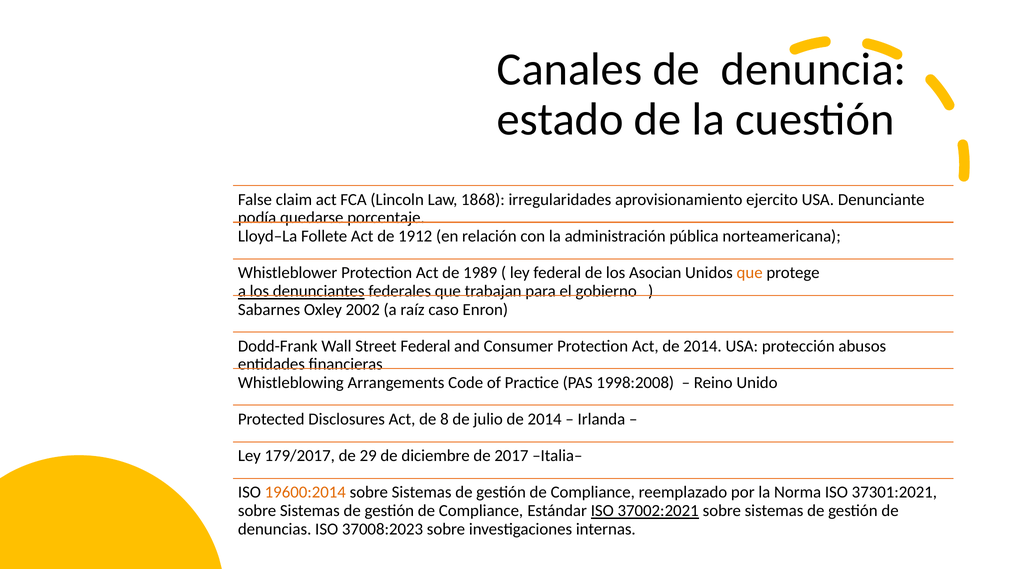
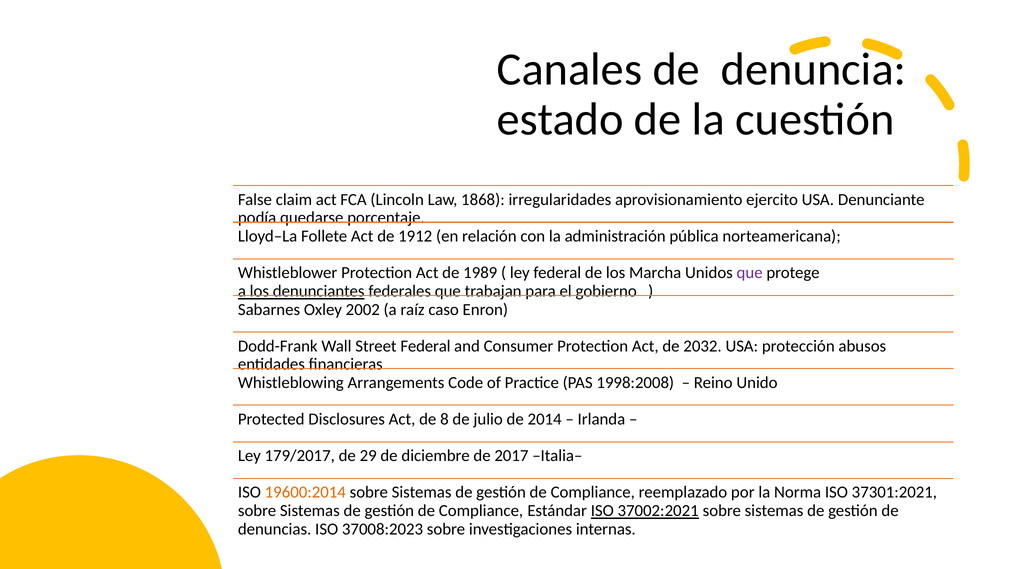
Asocian: Asocian -> Marcha (655, 273)
que colour: orange -> purple (750, 273)
Act de 2014: 2014 -> 2032 (703, 346)
